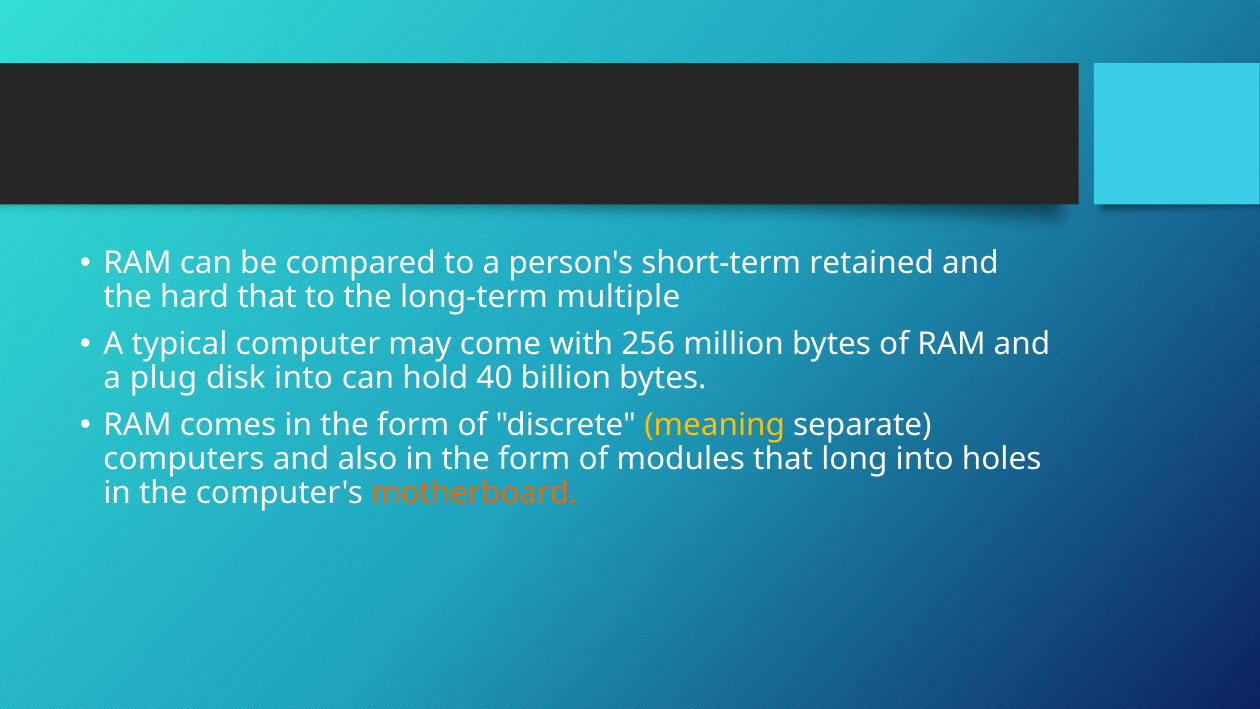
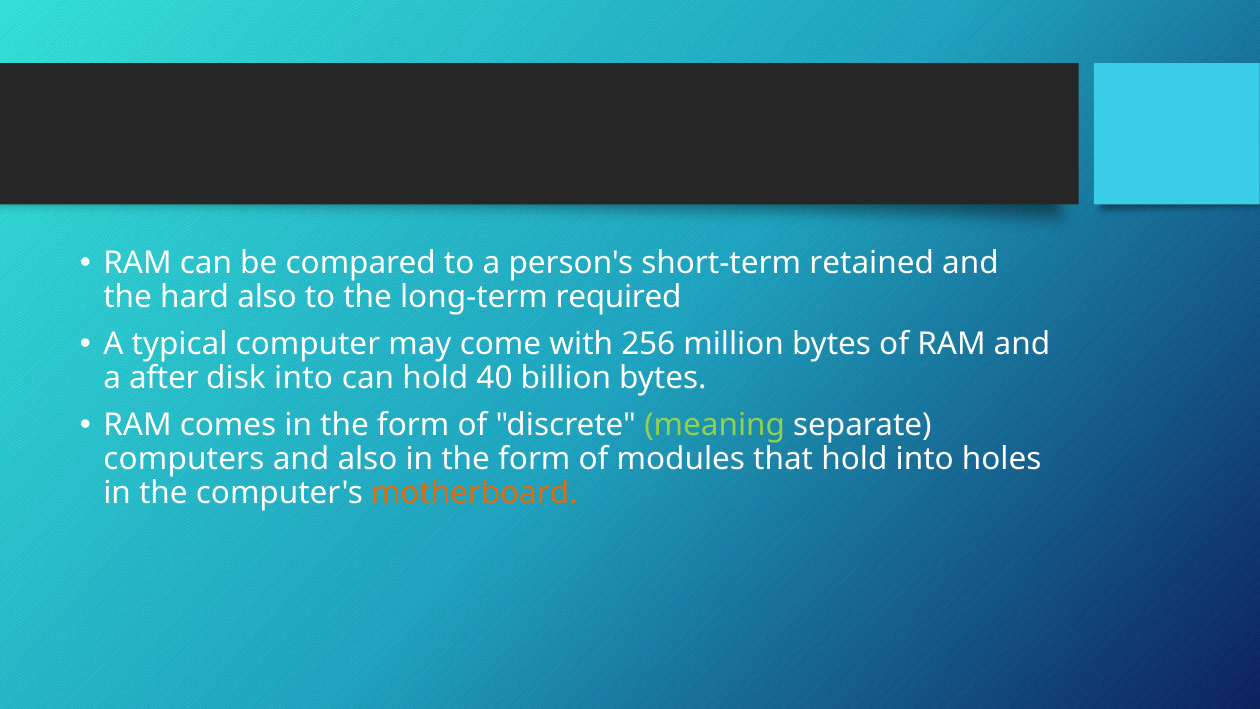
hard that: that -> also (267, 297)
multiple: multiple -> required (619, 297)
plug: plug -> after (164, 378)
meaning colour: yellow -> light green (715, 425)
that long: long -> hold (854, 459)
